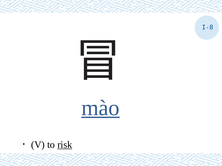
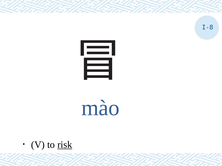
mào underline: present -> none (100, 108)
